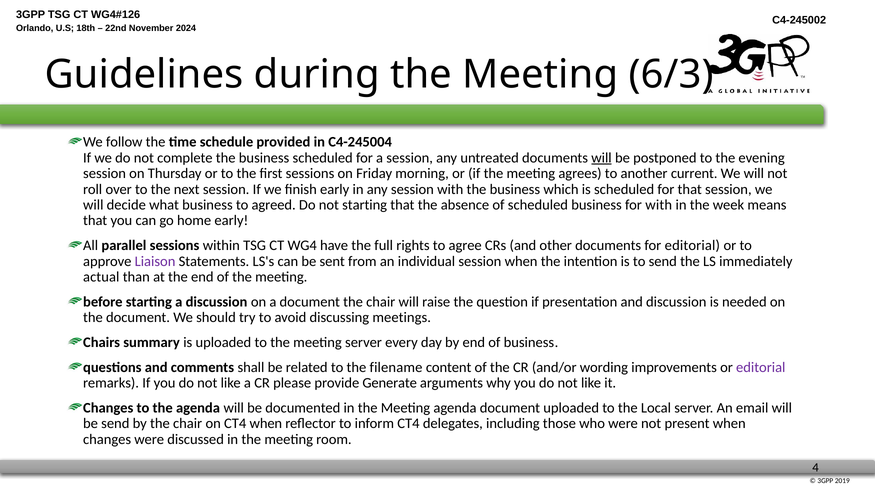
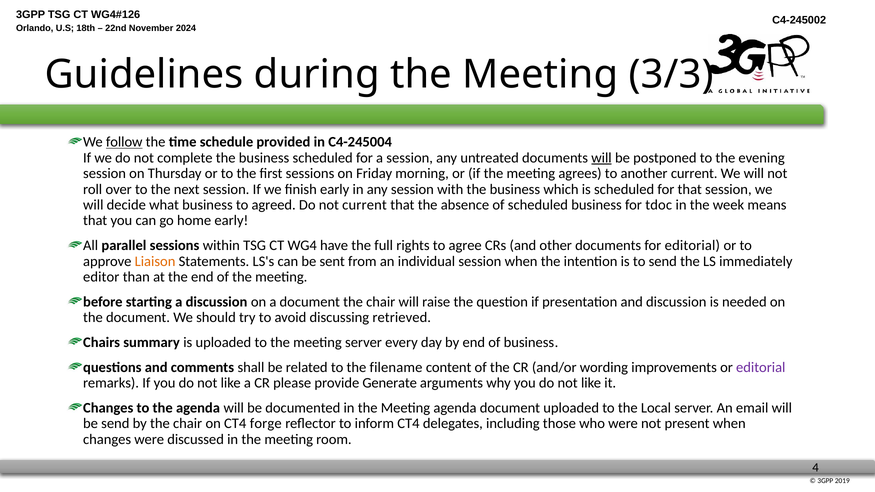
6/3: 6/3 -> 3/3 (671, 74)
follow underline: none -> present (124, 142)
not starting: starting -> current (365, 205)
for with: with -> tdoc (659, 205)
Liaison colour: purple -> orange (155, 261)
actual: actual -> editor (101, 277)
meetings: meetings -> retrieved (402, 318)
CT4 when: when -> forge (266, 424)
